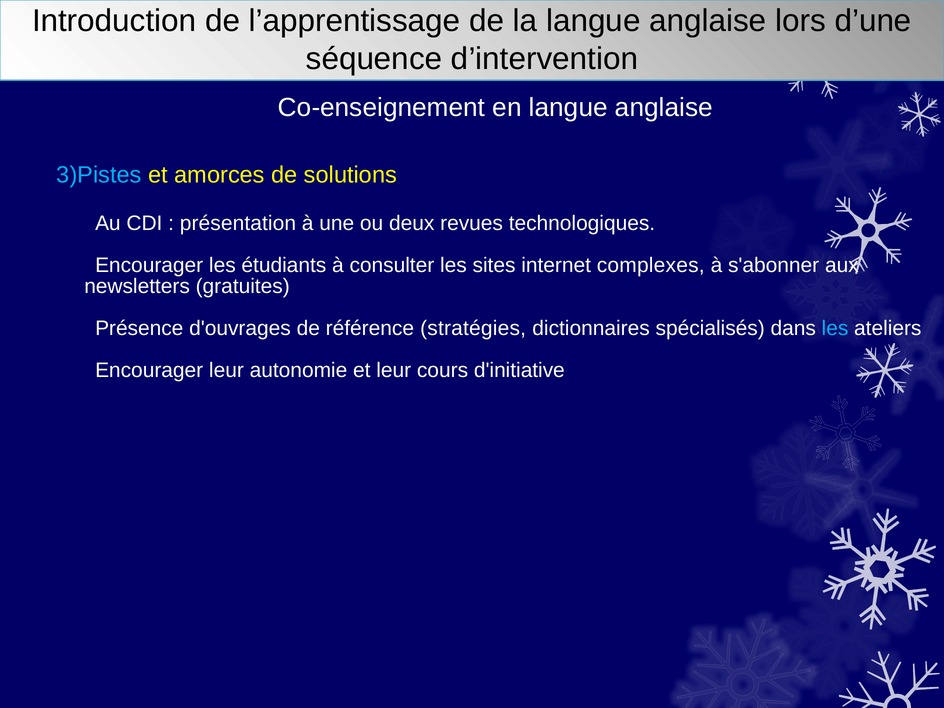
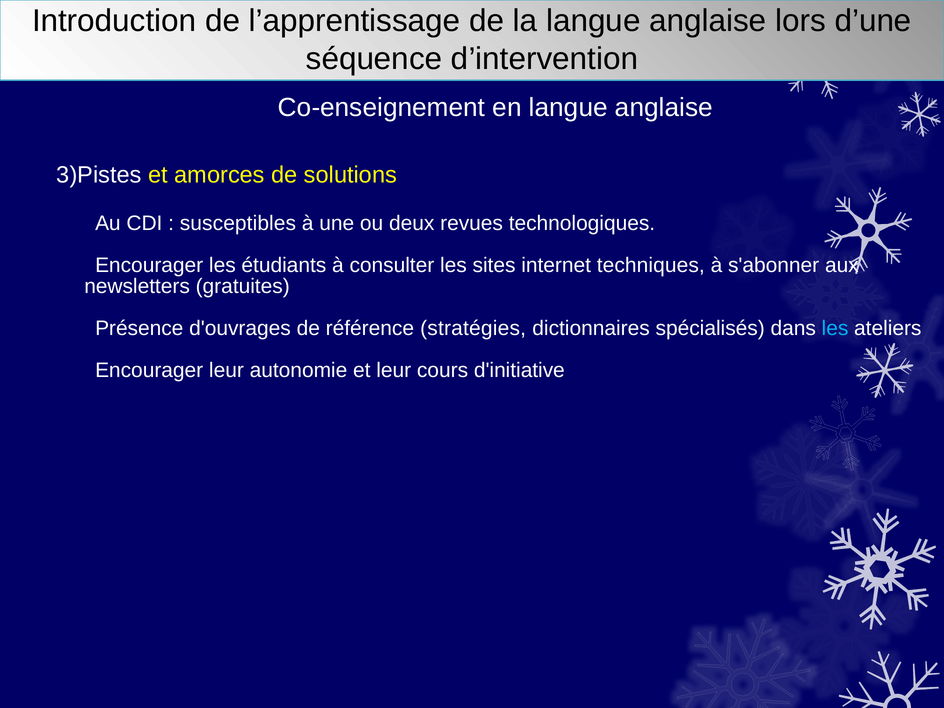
3)Pistes colour: light blue -> white (99, 175)
présentation: présentation -> susceptibles (238, 223)
complexes: complexes -> techniques (651, 265)
